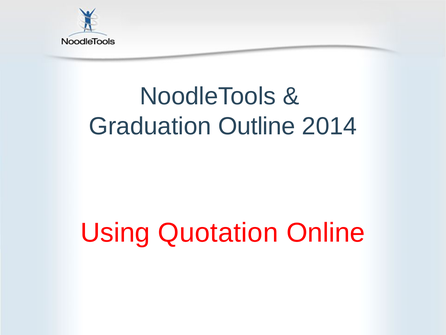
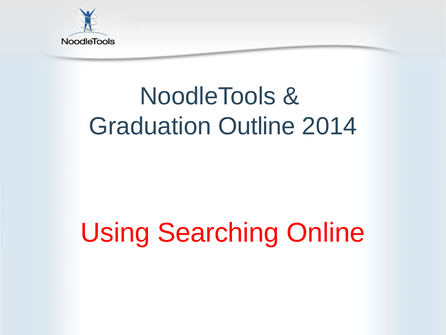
Quotation: Quotation -> Searching (218, 232)
